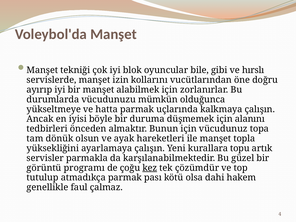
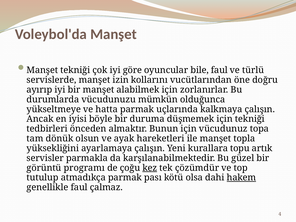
blok: blok -> göre (132, 70)
bile gibi: gibi -> faul (219, 70)
hırslı: hırslı -> türlü (253, 70)
için alanını: alanını -> tekniği (250, 119)
hakem underline: none -> present (241, 178)
